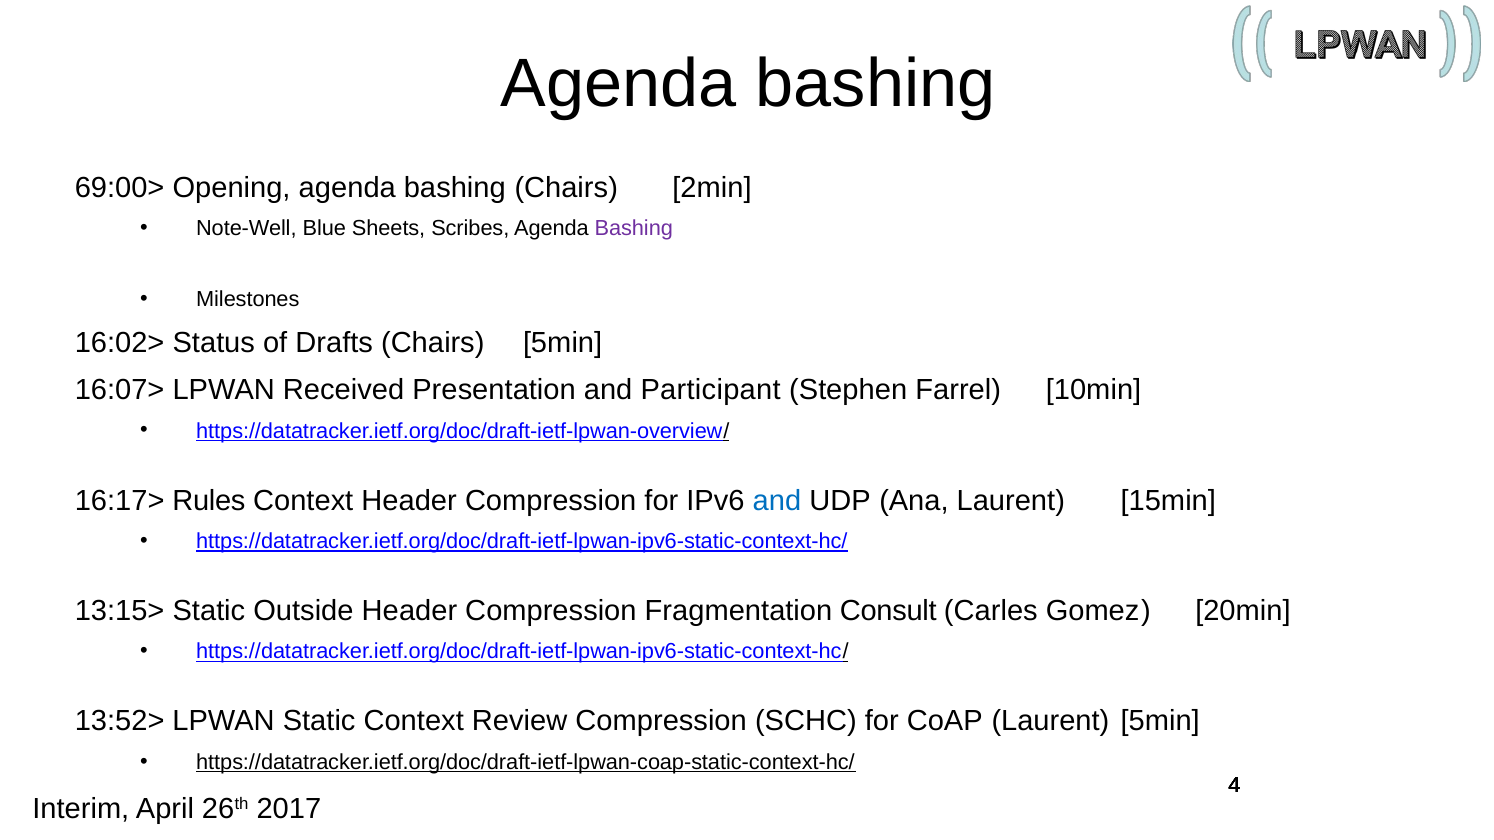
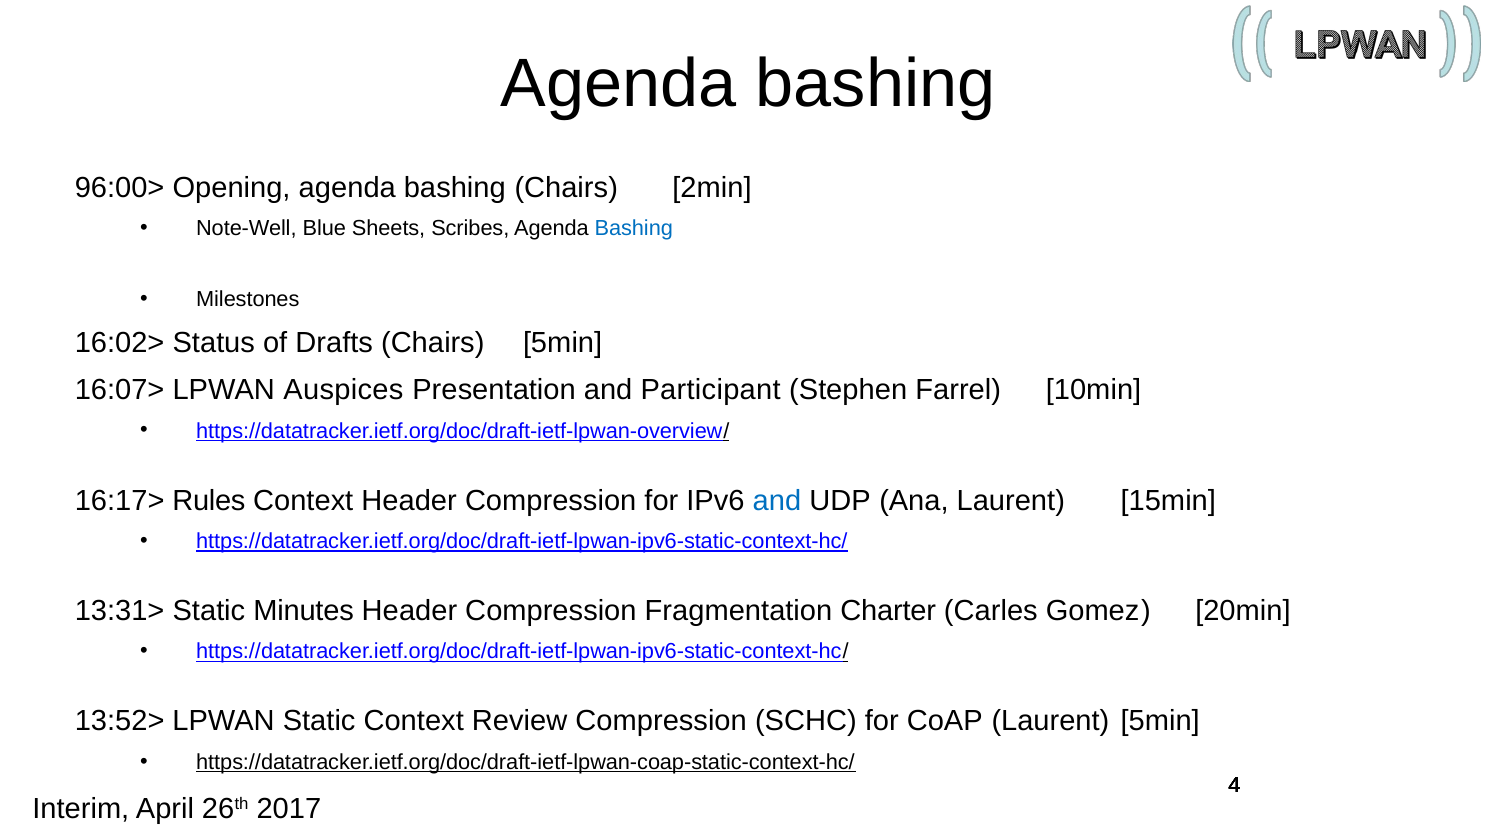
69:00>: 69:00> -> 96:00> (120, 188)
Bashing colour: purple -> blue (634, 229)
Received: Received -> Auspices (343, 390)
13:15>: 13:15> -> 13:31> (120, 611)
Outside: Outside -> Minutes (304, 611)
Consult: Consult -> Charter (888, 611)
